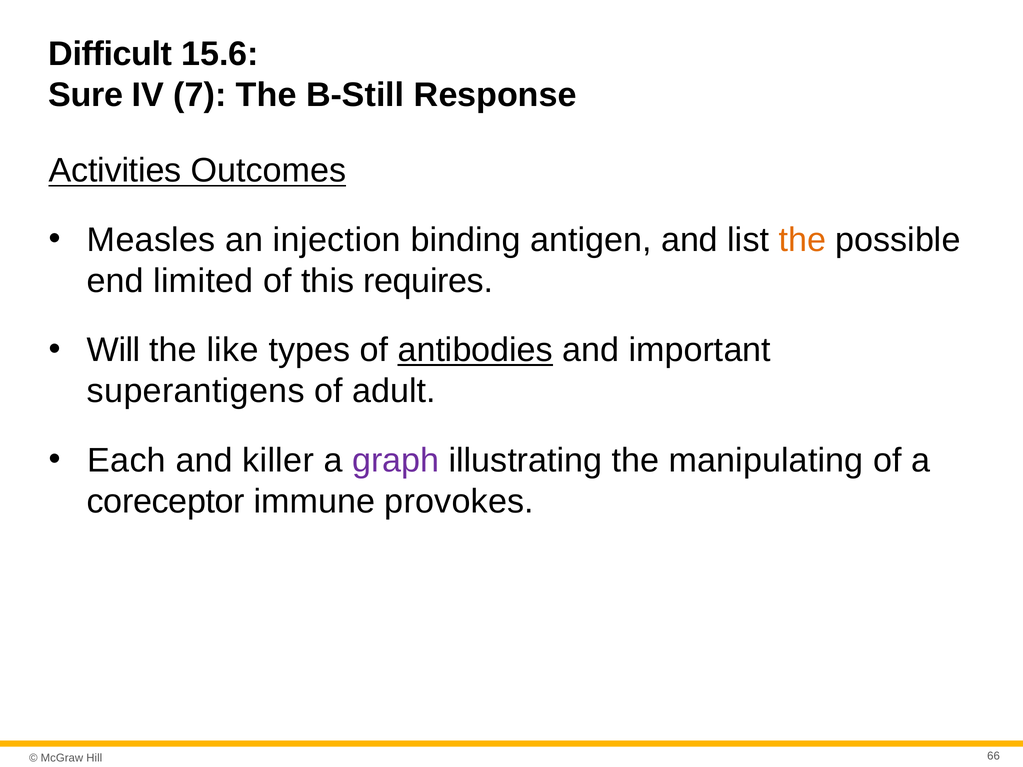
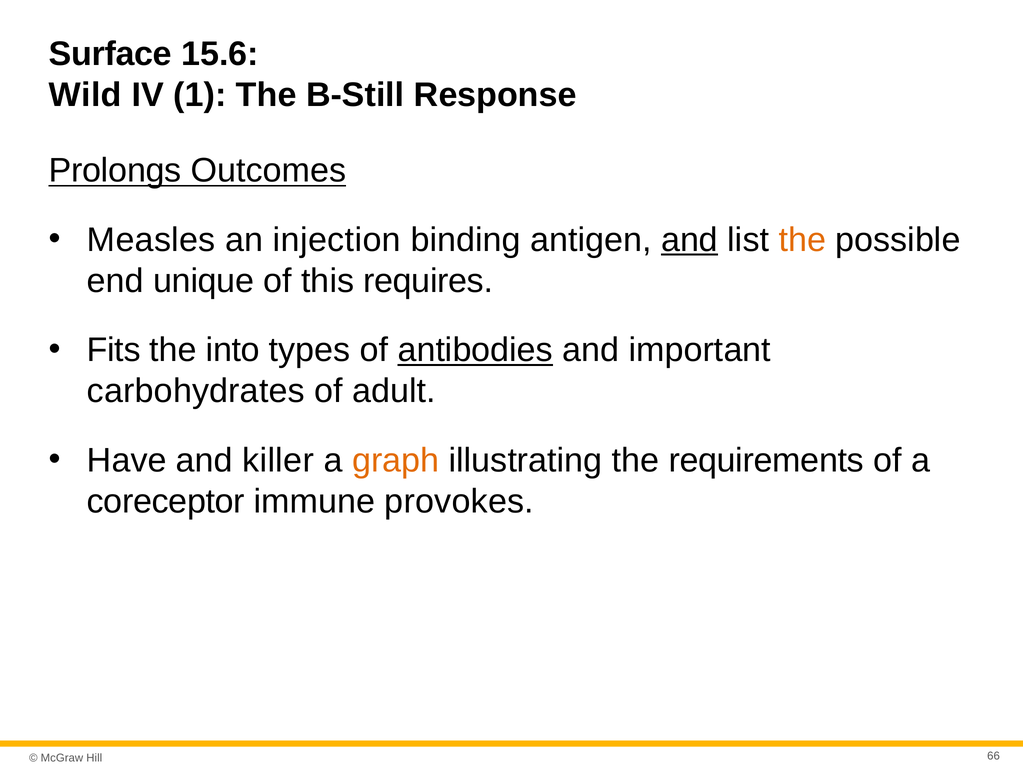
Difficult: Difficult -> Surface (110, 54)
Sure: Sure -> Wild (85, 95)
7: 7 -> 1 (200, 95)
Activities: Activities -> Prolongs (115, 171)
and underline: none -> present (689, 240)
limited: limited -> unique (204, 281)
Will: Will -> Fits (114, 350)
like: like -> into (233, 350)
superantigens: superantigens -> carbohydrates (196, 391)
Each: Each -> Have (127, 461)
graph colour: purple -> orange (396, 461)
manipulating: manipulating -> requirements (766, 461)
